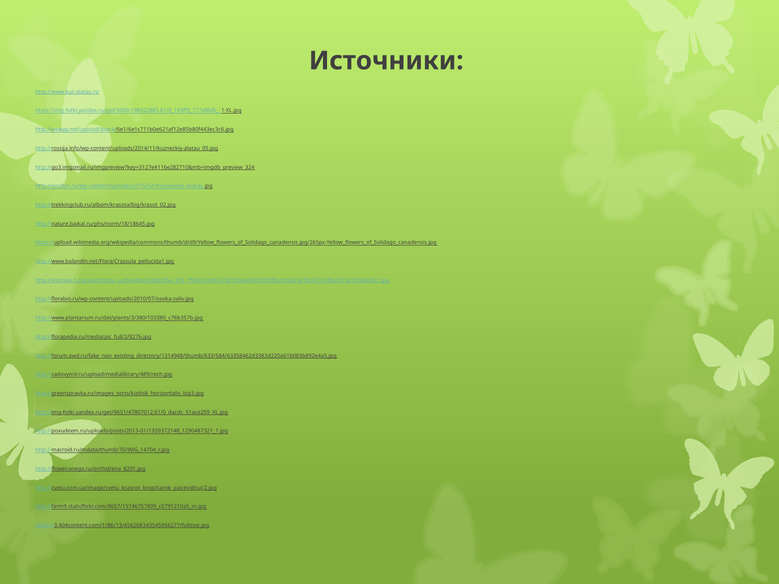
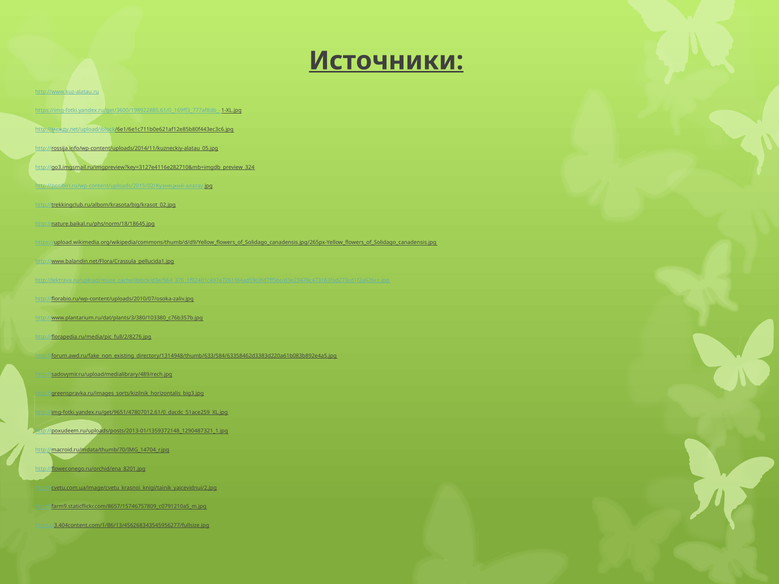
Источники underline: none -> present (386, 61)
